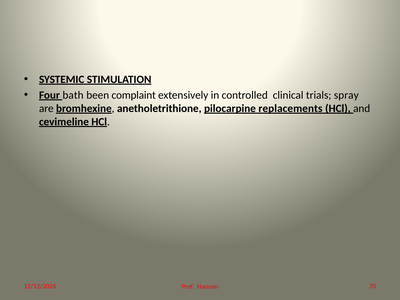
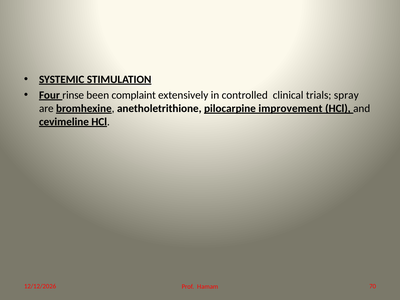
bath: bath -> rinse (73, 95)
replacements: replacements -> improvement (290, 108)
